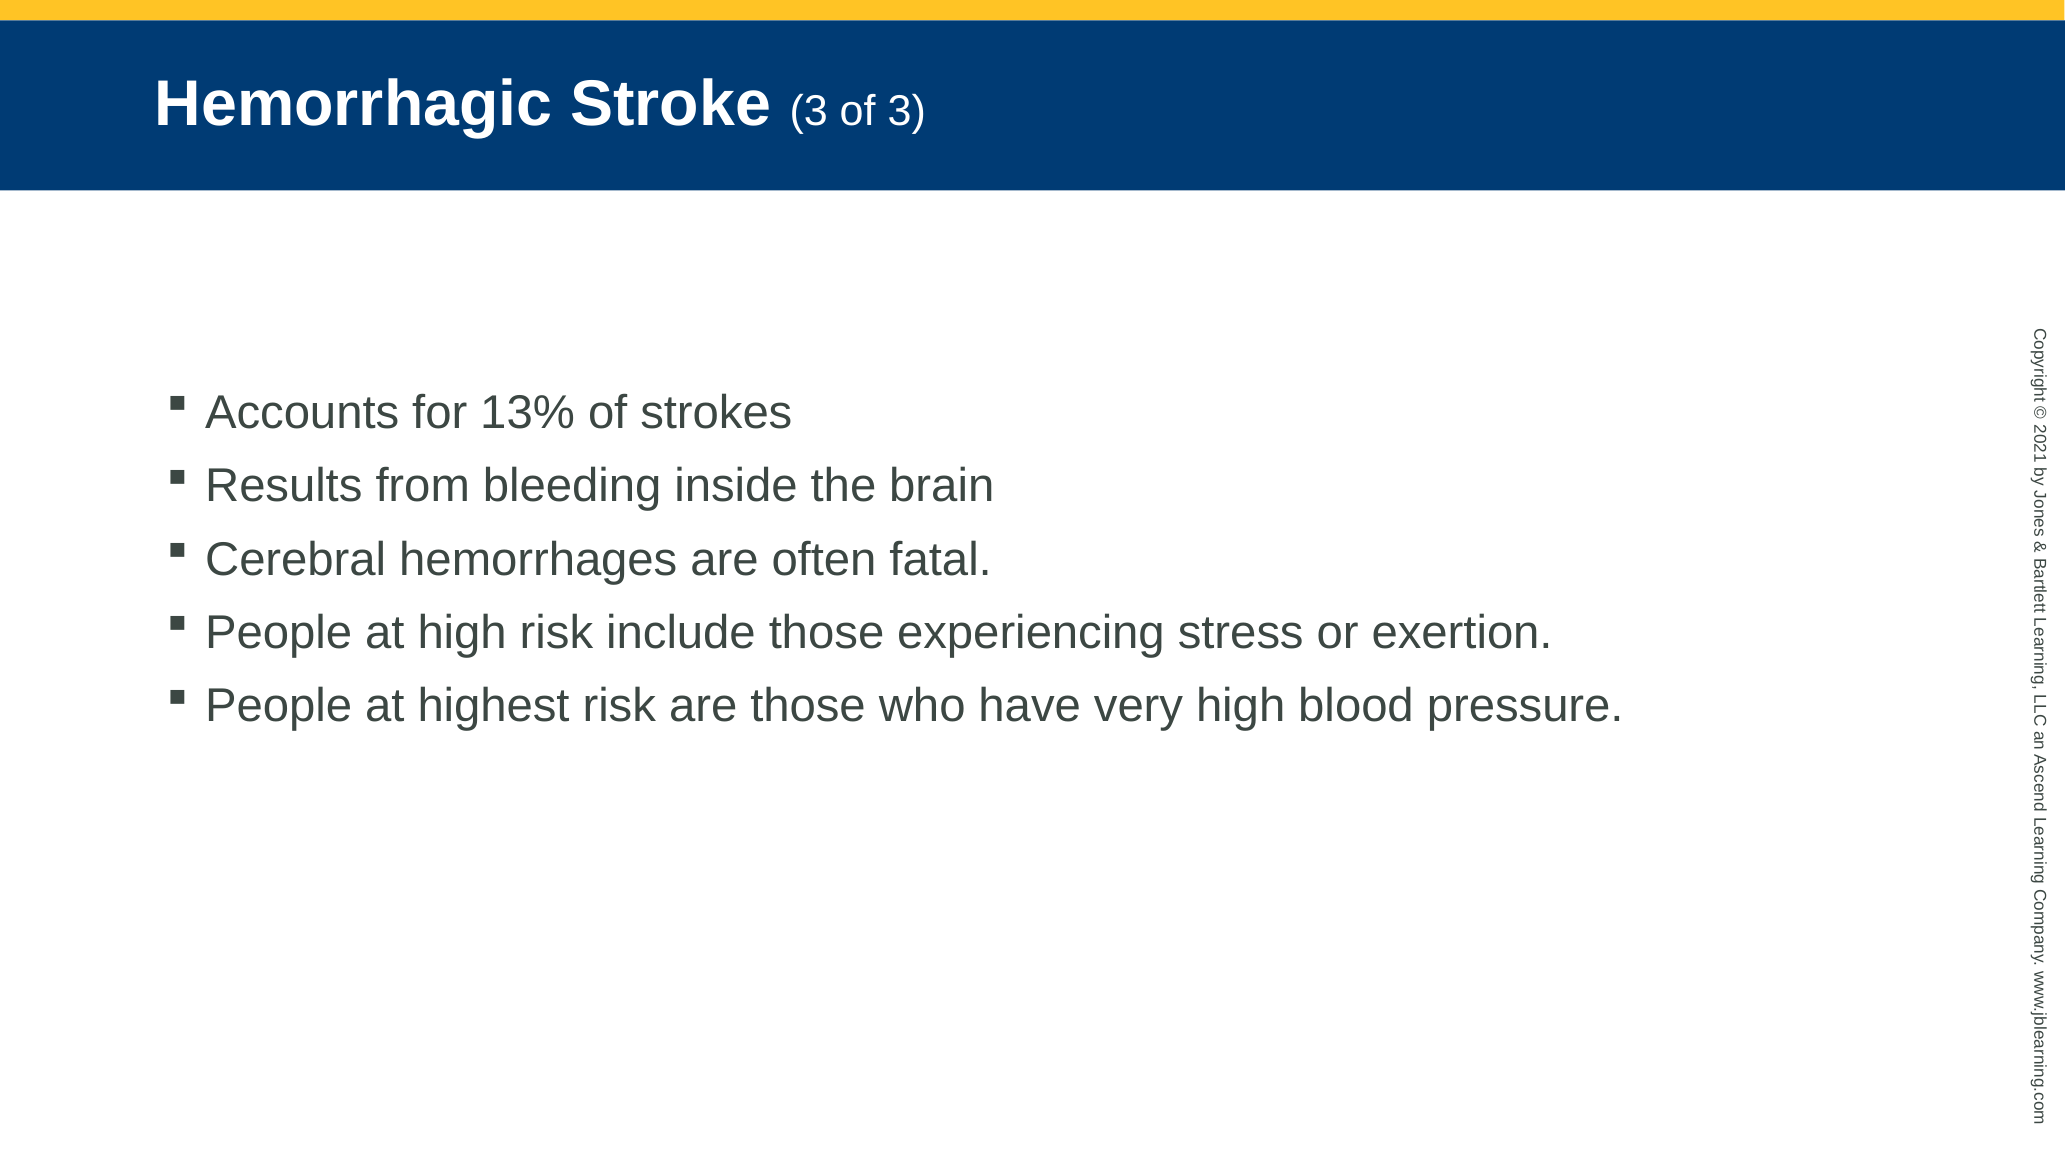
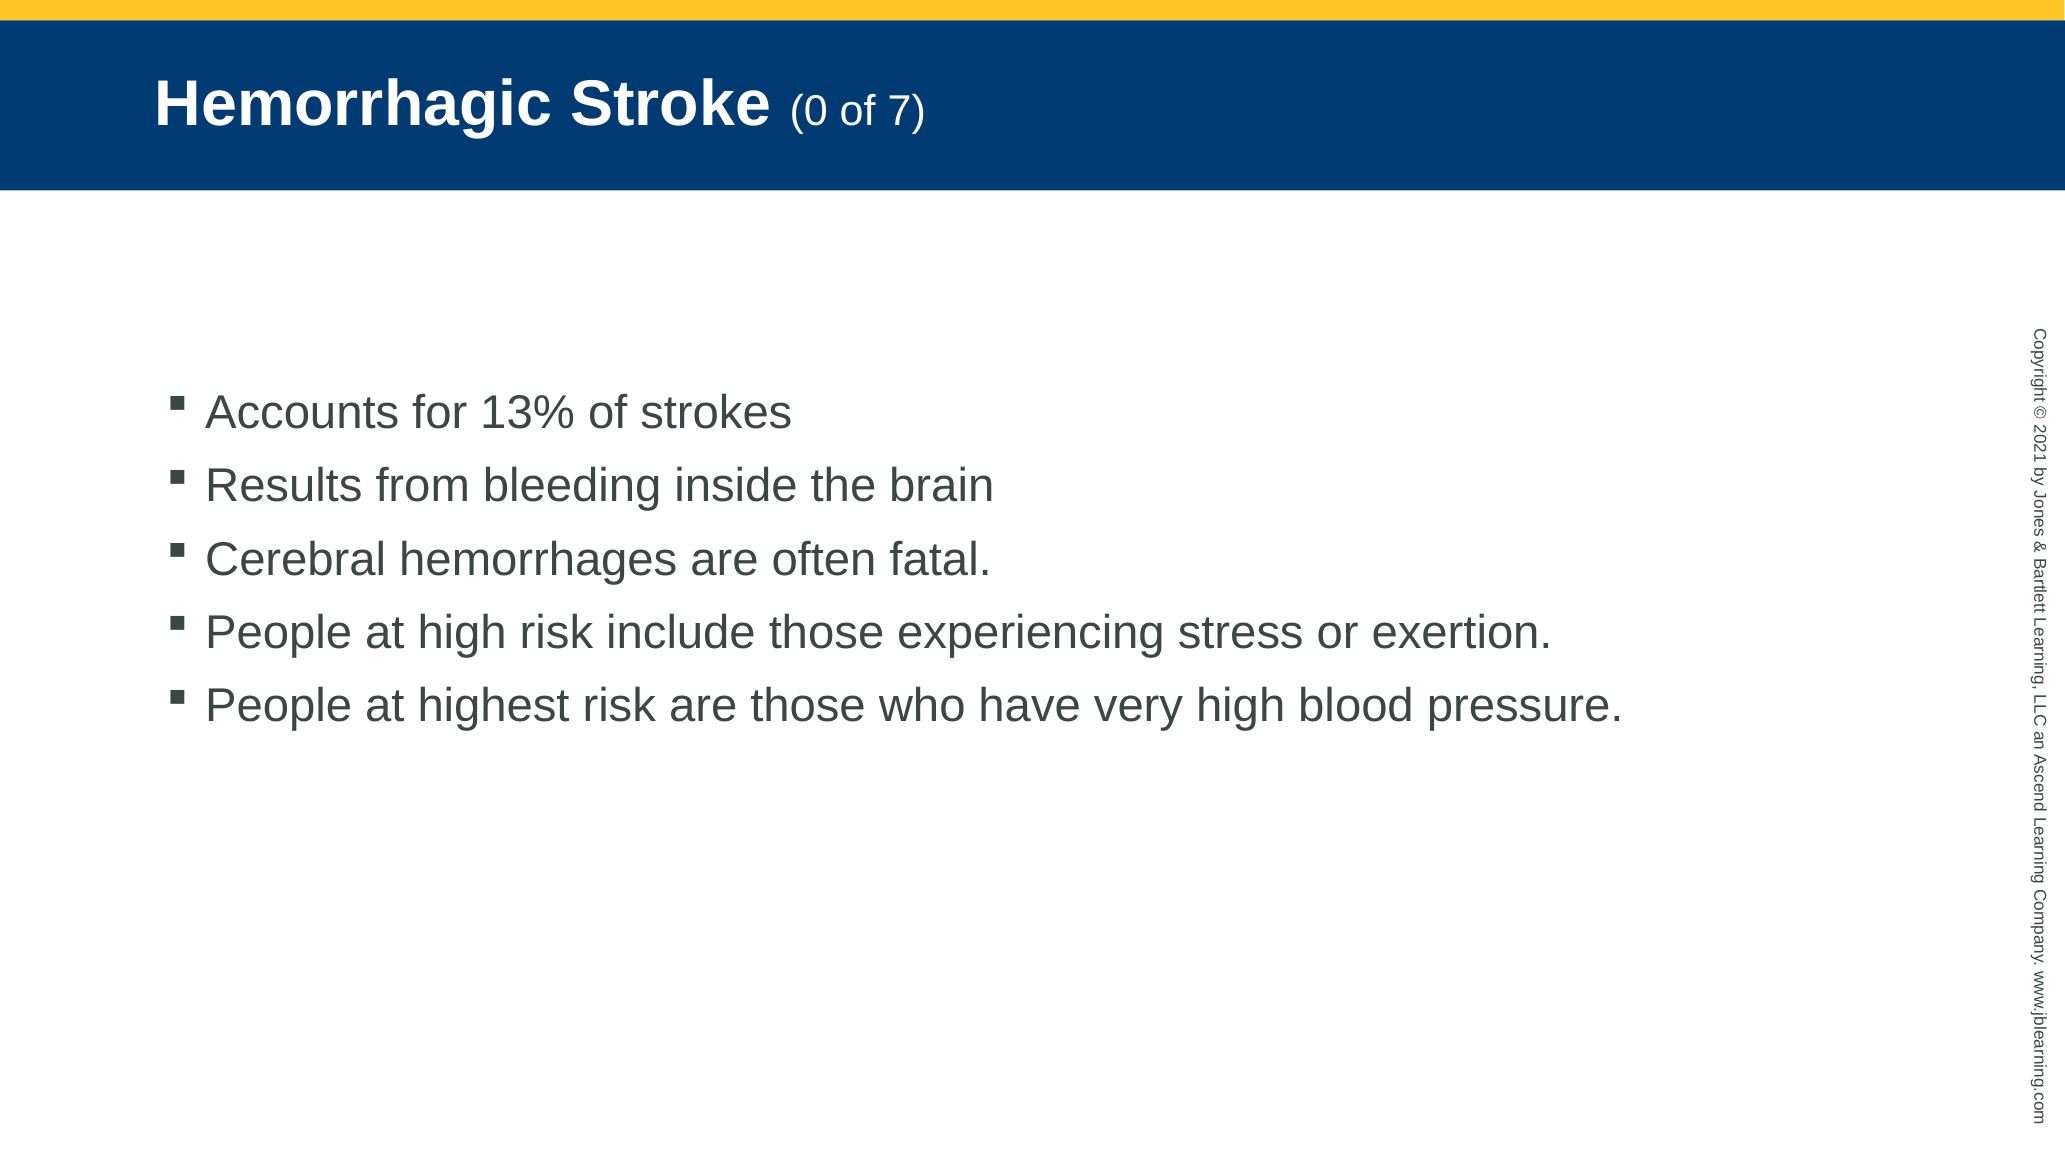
Stroke 3: 3 -> 0 (809, 111)
of 3: 3 -> 7 (907, 111)
